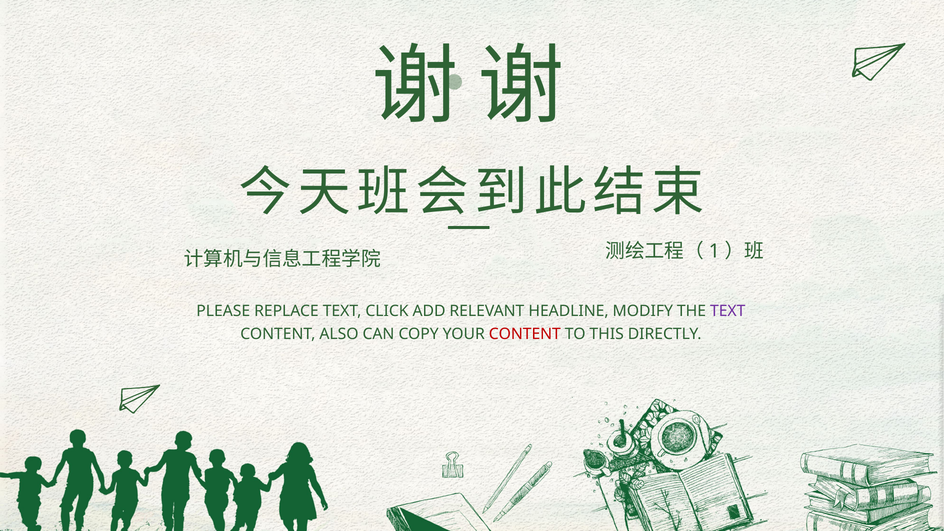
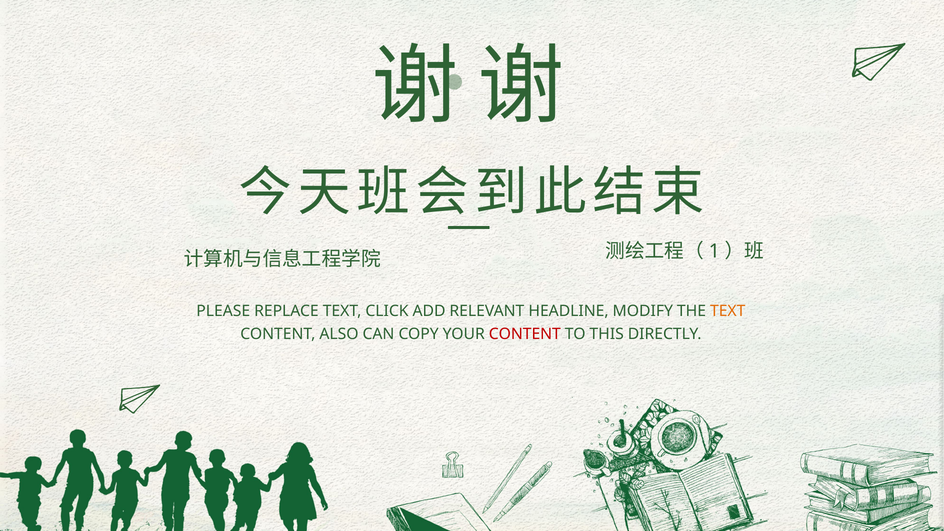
TEXT colour: purple -> orange (728, 311)
